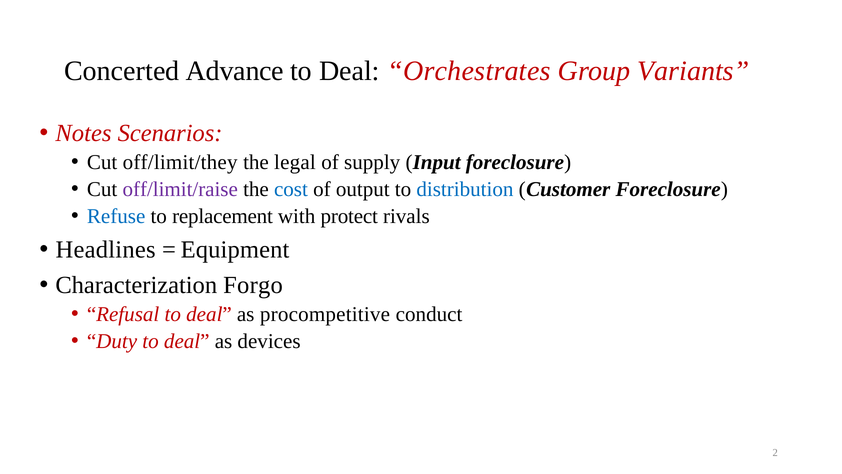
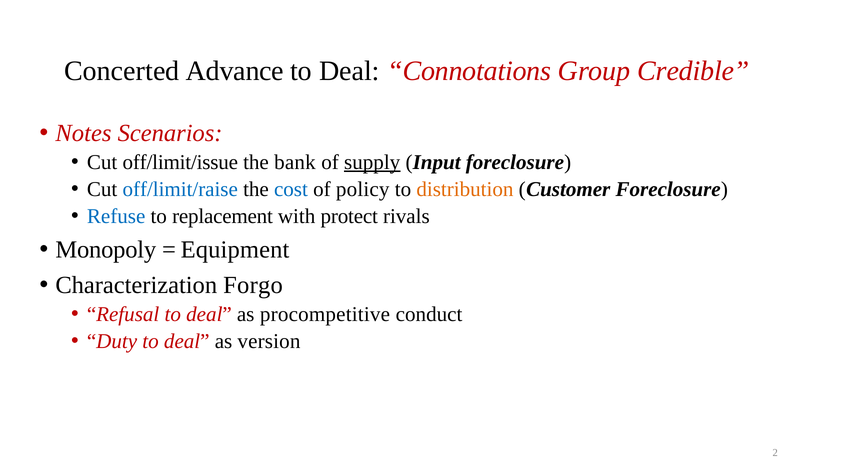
Orchestrates: Orchestrates -> Connotations (469, 71)
Variants: Variants -> Credible (693, 71)
off/limit/they: off/limit/they -> off/limit/issue (180, 162)
legal: legal -> bank (295, 162)
supply underline: none -> present (372, 162)
off/limit/raise colour: purple -> blue (180, 189)
output: output -> policy (363, 189)
distribution colour: blue -> orange (465, 189)
Headlines: Headlines -> Monopoly (106, 250)
devices: devices -> version (269, 341)
